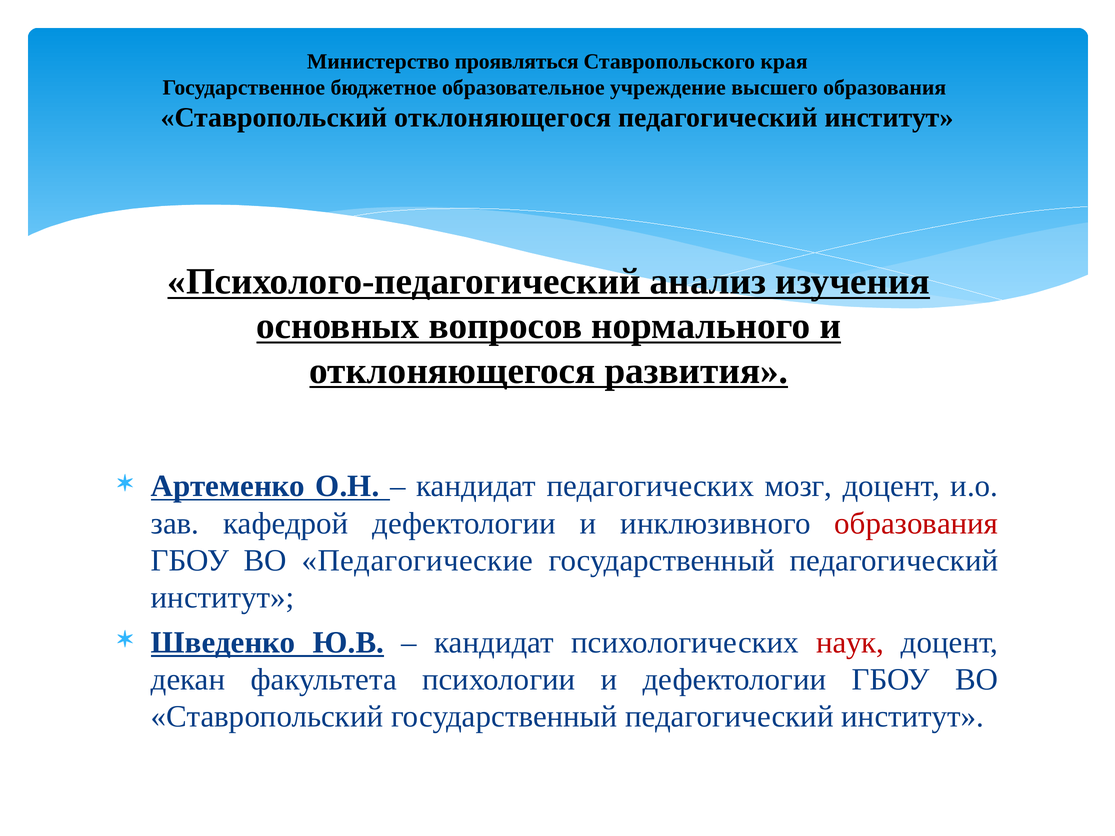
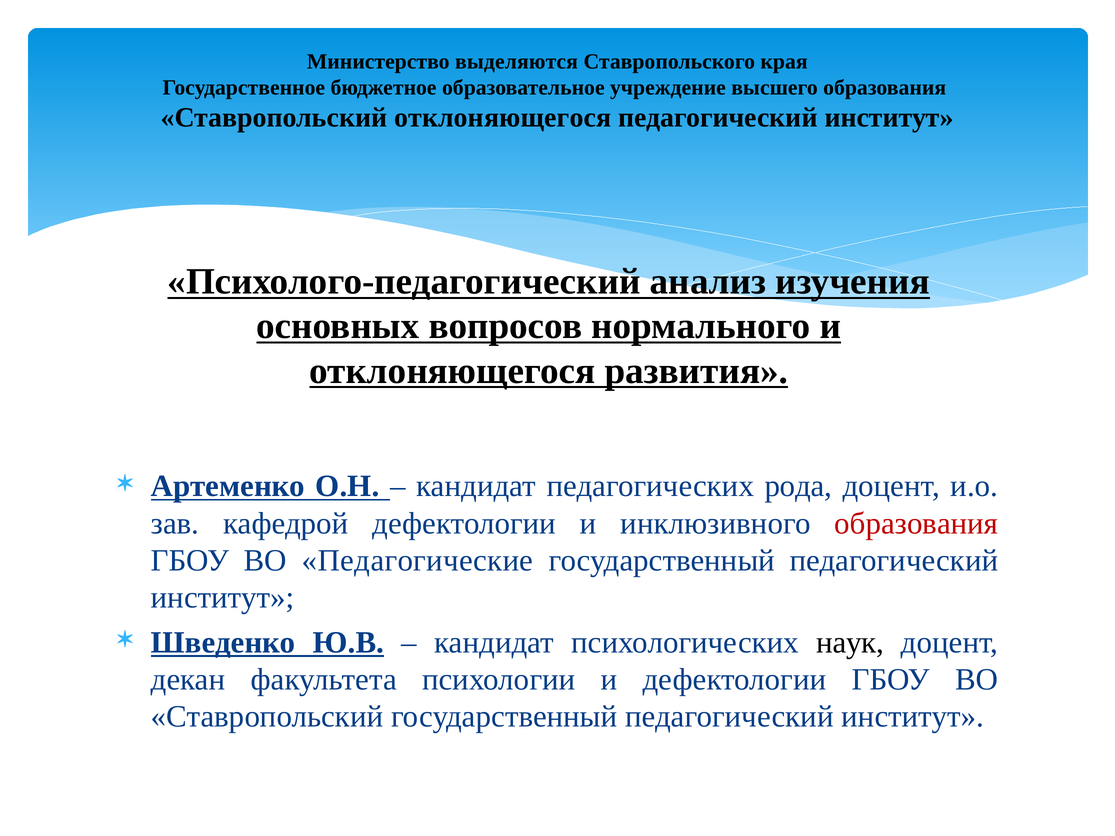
проявляться: проявляться -> выделяются (516, 61)
мозг: мозг -> рода (798, 486)
наук colour: red -> black (850, 643)
